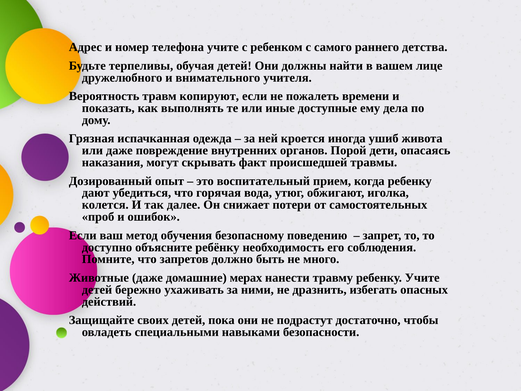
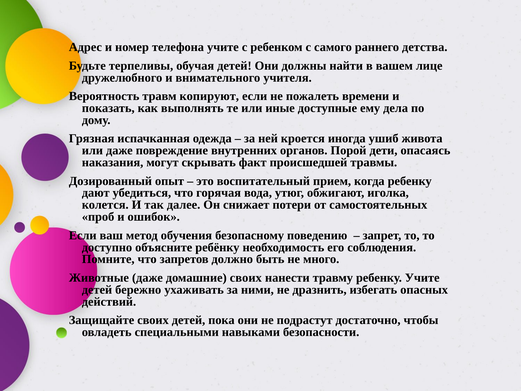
домашние мерах: мерах -> своих (246, 278)
